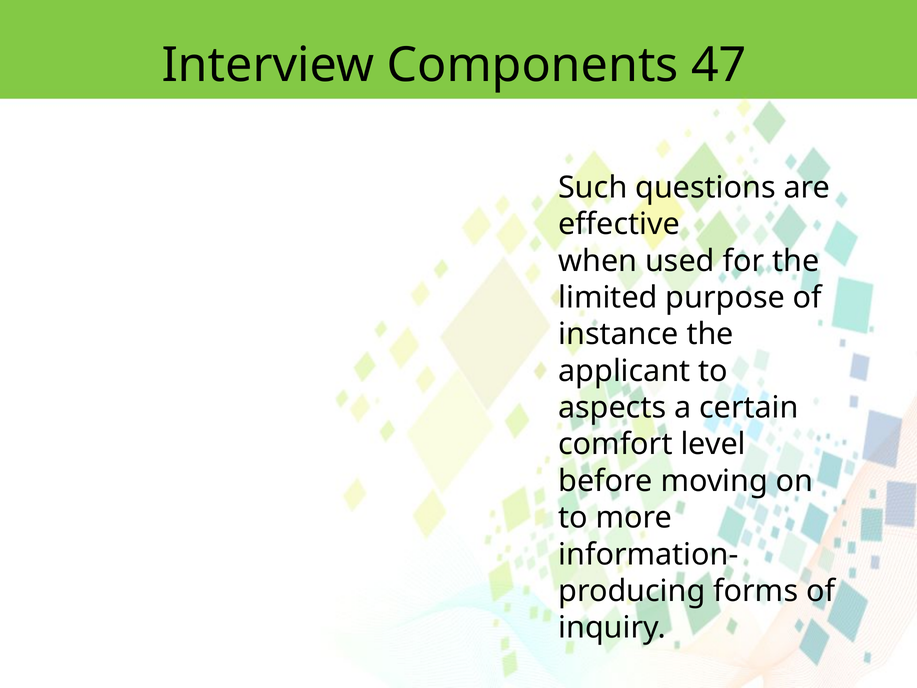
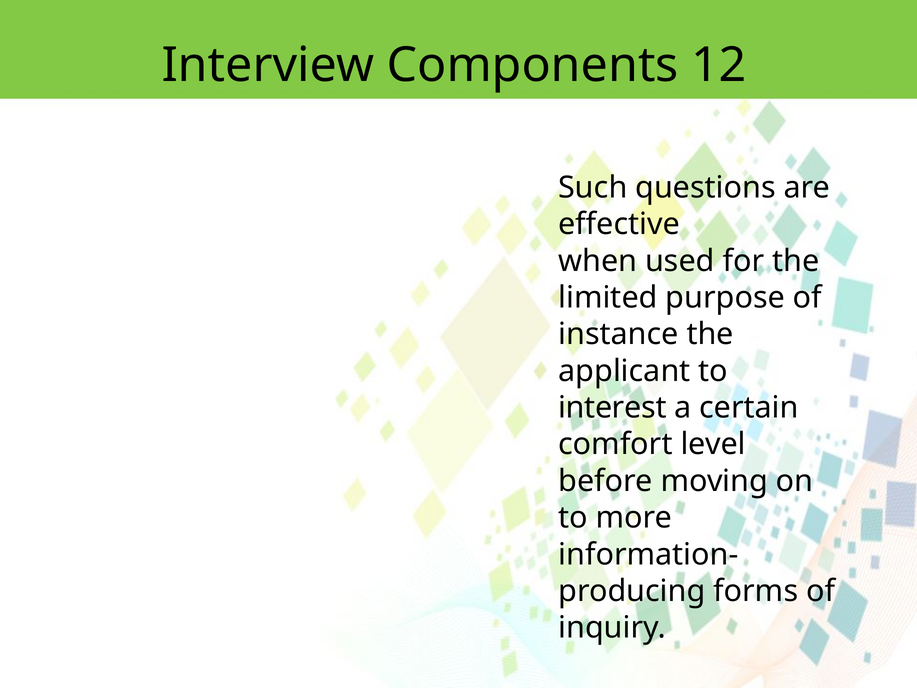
47: 47 -> 12 (719, 65)
aspects: aspects -> interest (612, 408)
